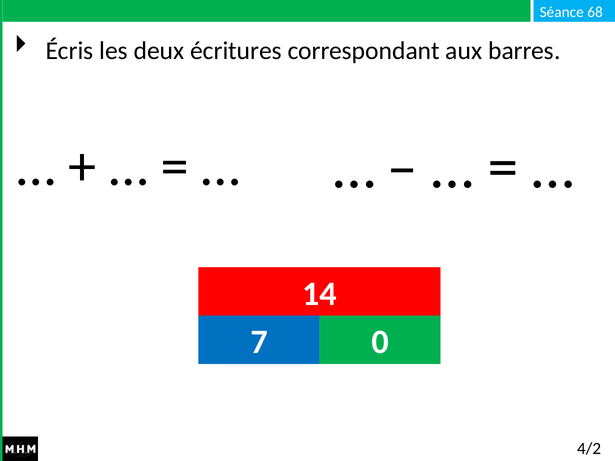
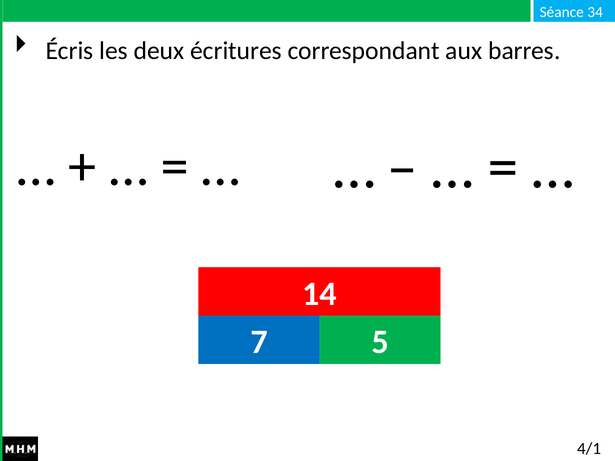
68: 68 -> 34 (595, 12)
0: 0 -> 5 (380, 342)
4/2: 4/2 -> 4/1 (589, 449)
